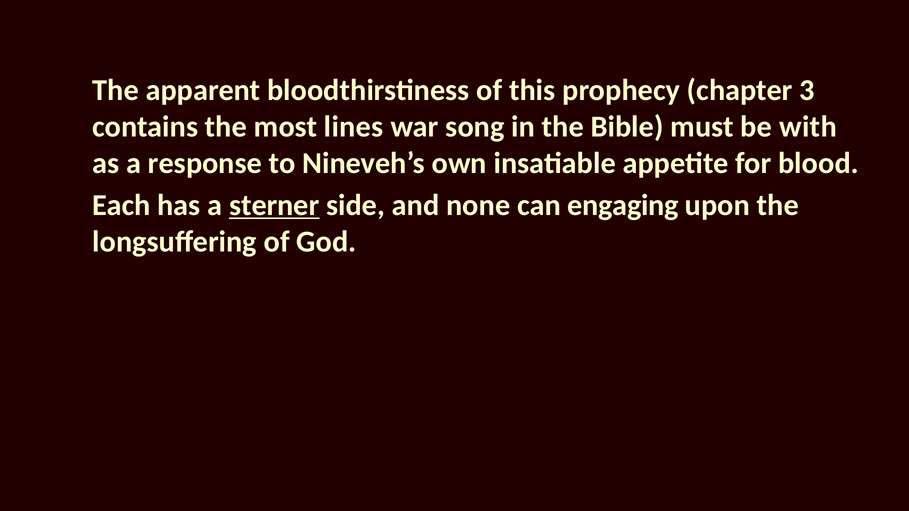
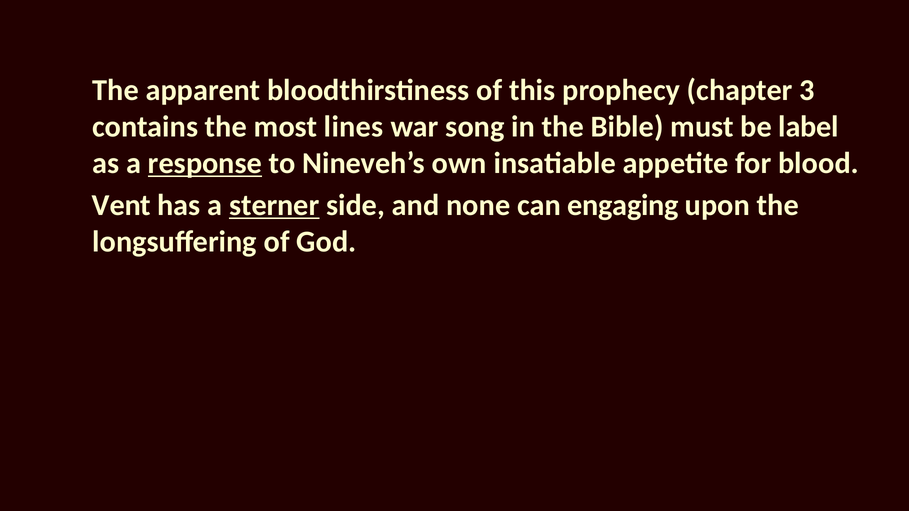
with: with -> label (808, 127)
response underline: none -> present (205, 163)
Each: Each -> Vent (121, 205)
